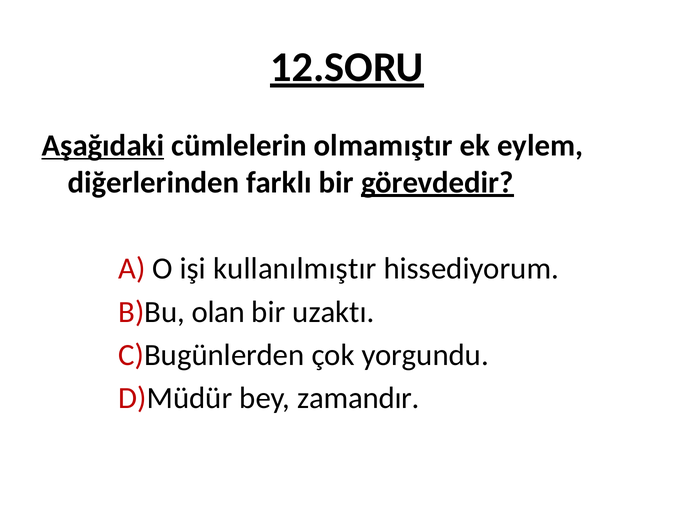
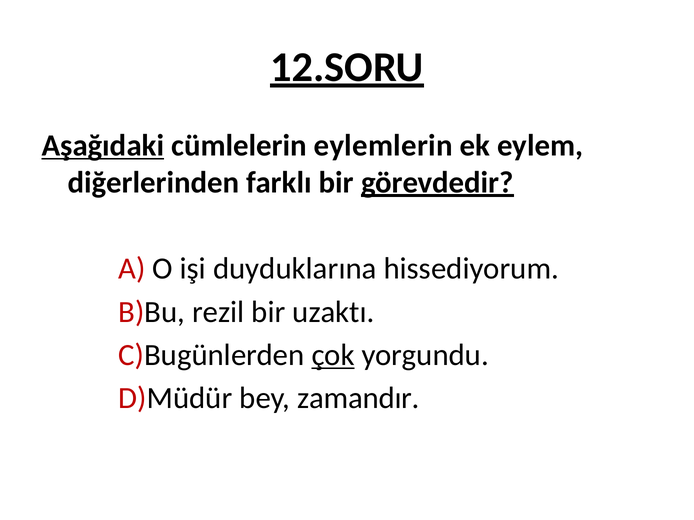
olmamıştır: olmamıştır -> eylemlerin (383, 146)
kullanılmıştır: kullanılmıştır -> duyduklarına (295, 269)
olan: olan -> rezil (218, 312)
çok underline: none -> present (333, 355)
